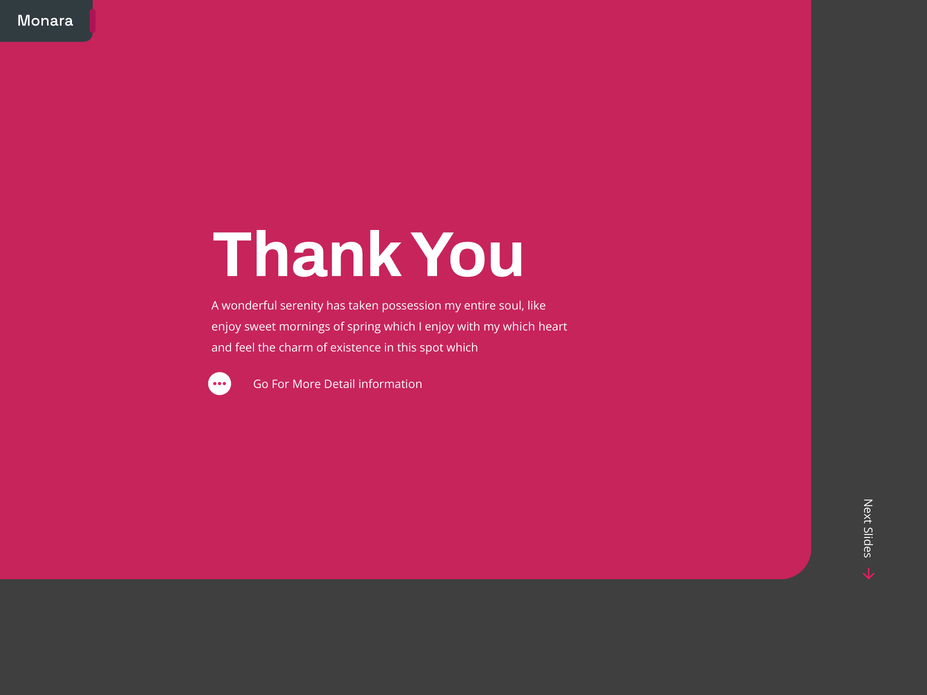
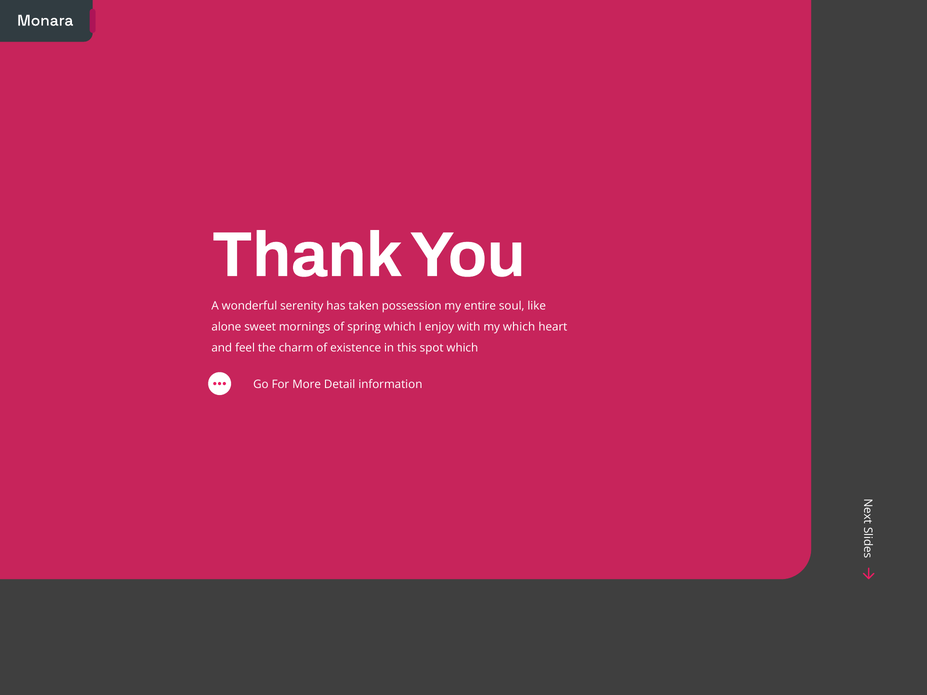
enjoy: enjoy -> alone (226, 327)
